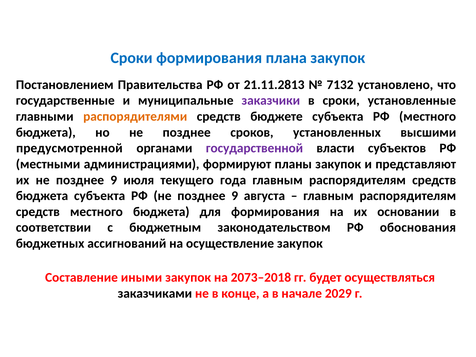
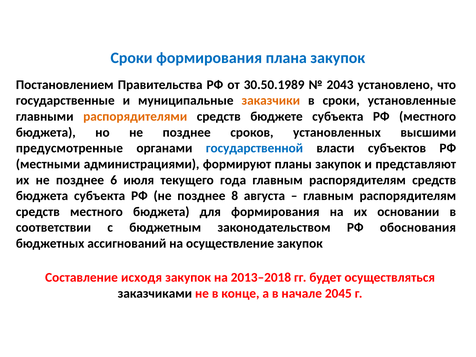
21.11.2813: 21.11.2813 -> 30.50.1989 (274, 85)
7132: 7132 -> 2043 (340, 85)
заказчики colour: purple -> orange (271, 101)
предусмотренной: предусмотренной -> предусмотренные (69, 148)
государственной colour: purple -> blue (254, 148)
их не позднее 9: 9 -> 6 (114, 180)
РФ не позднее 9: 9 -> 8 (235, 196)
иными: иными -> исходя (142, 278)
2073–2018: 2073–2018 -> 2013–2018 (261, 278)
2029: 2029 -> 2045 (338, 293)
